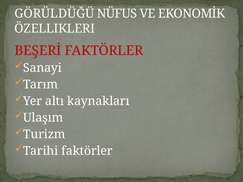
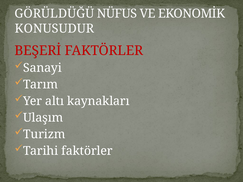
ÖZELLIKLERI: ÖZELLIKLERI -> KONUSUDUR (54, 29)
